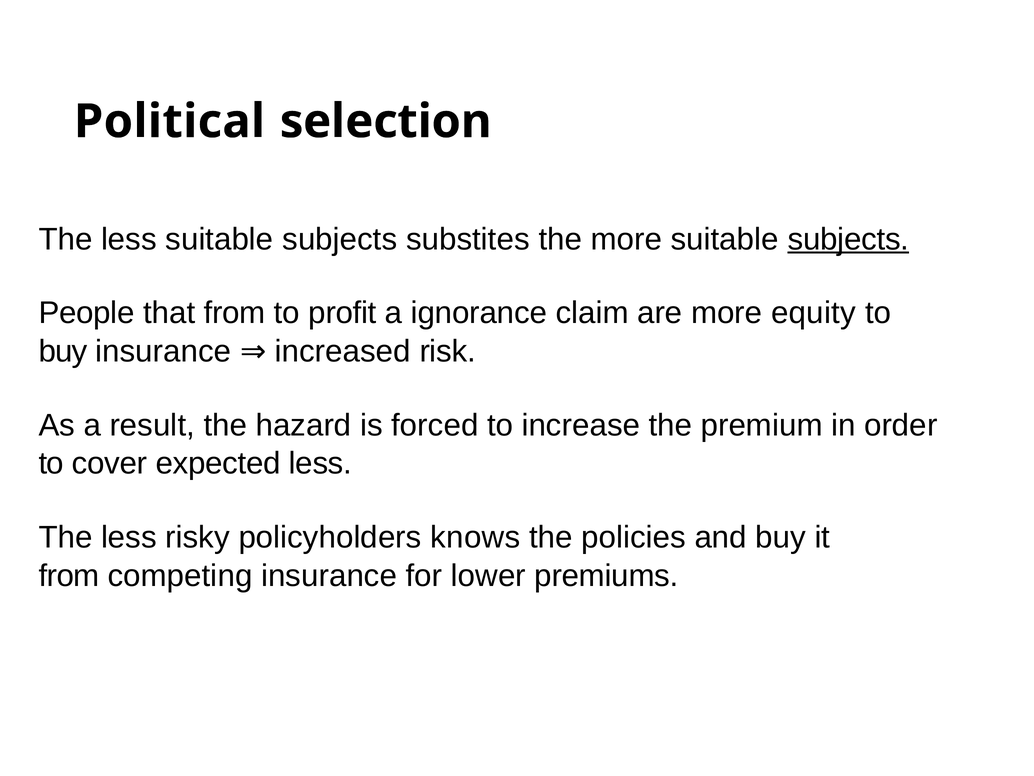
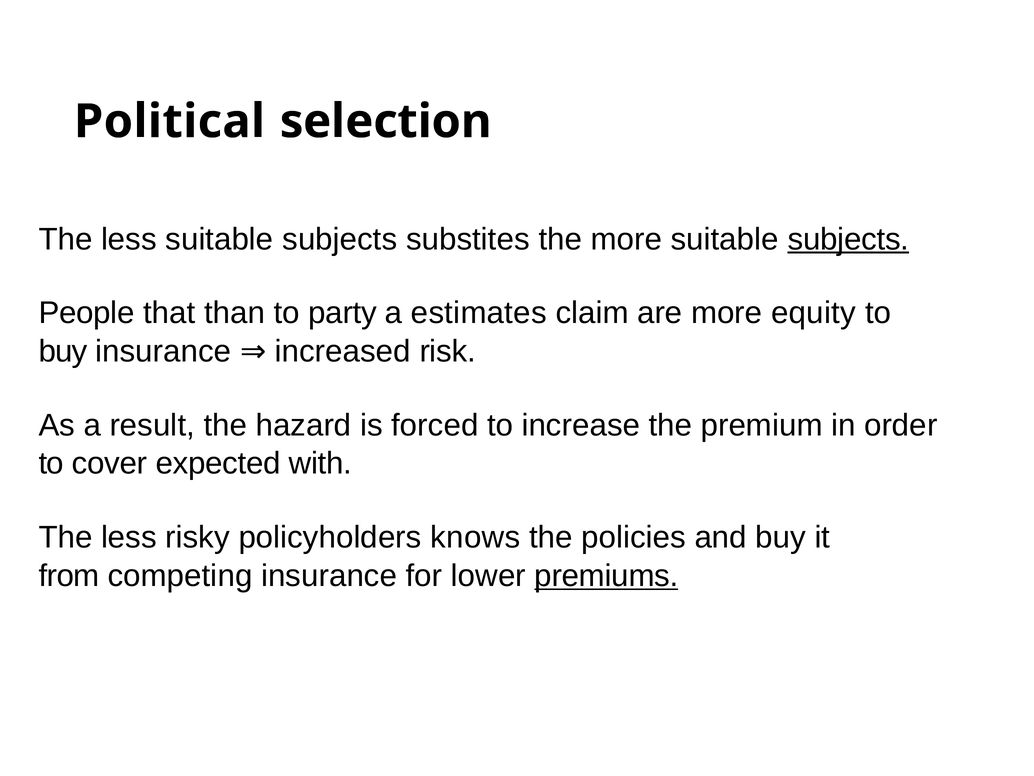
that from: from -> than (235, 313)
profit: profit -> party (342, 313)
ignorance: ignorance -> estimates (479, 313)
expected less: less -> with (320, 464)
premiums underline: none -> present (606, 576)
